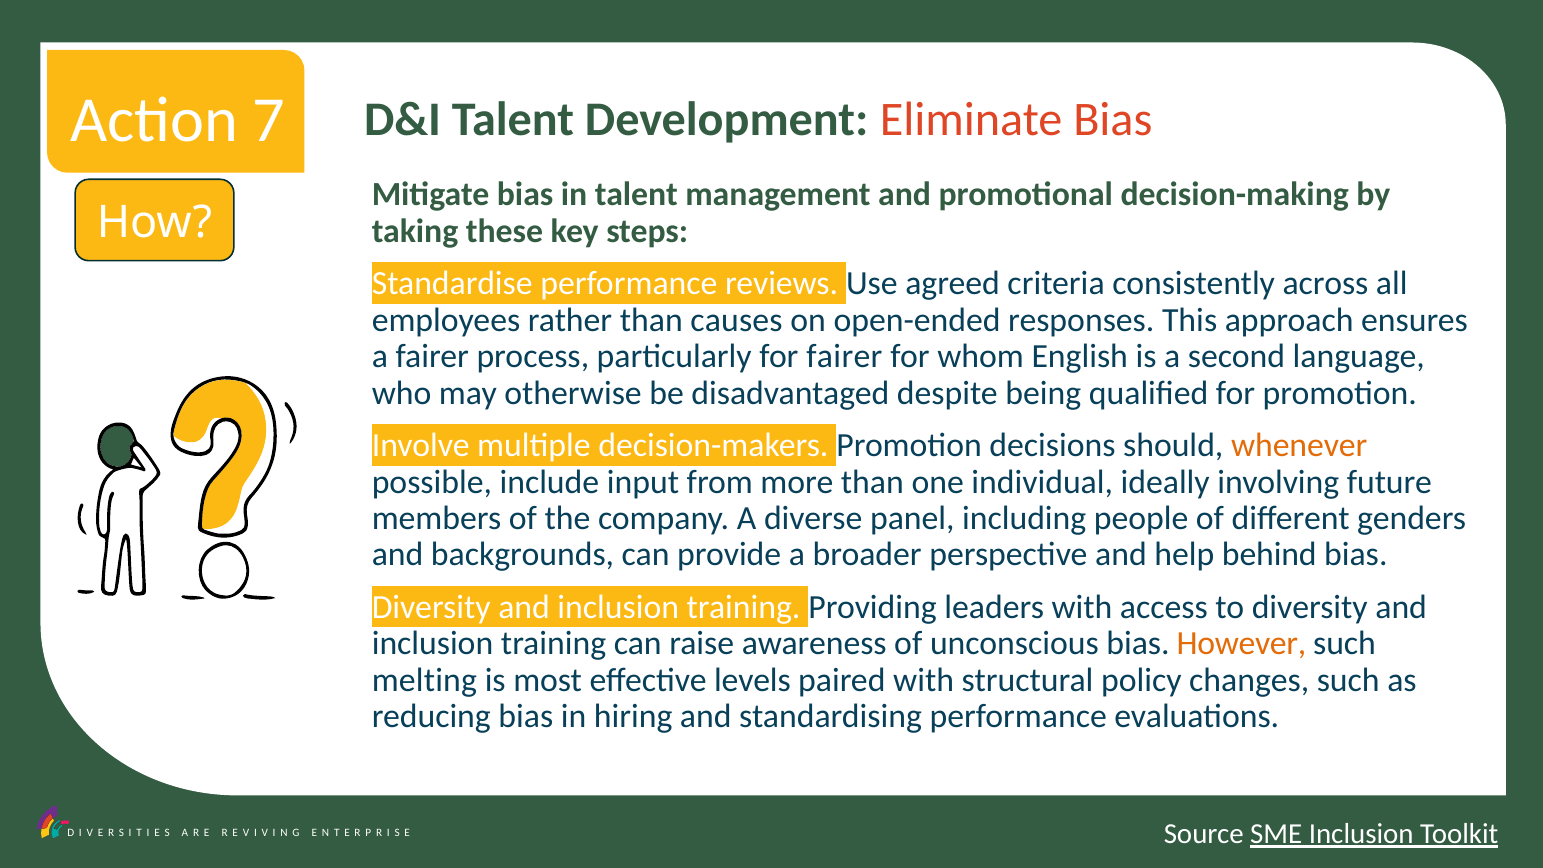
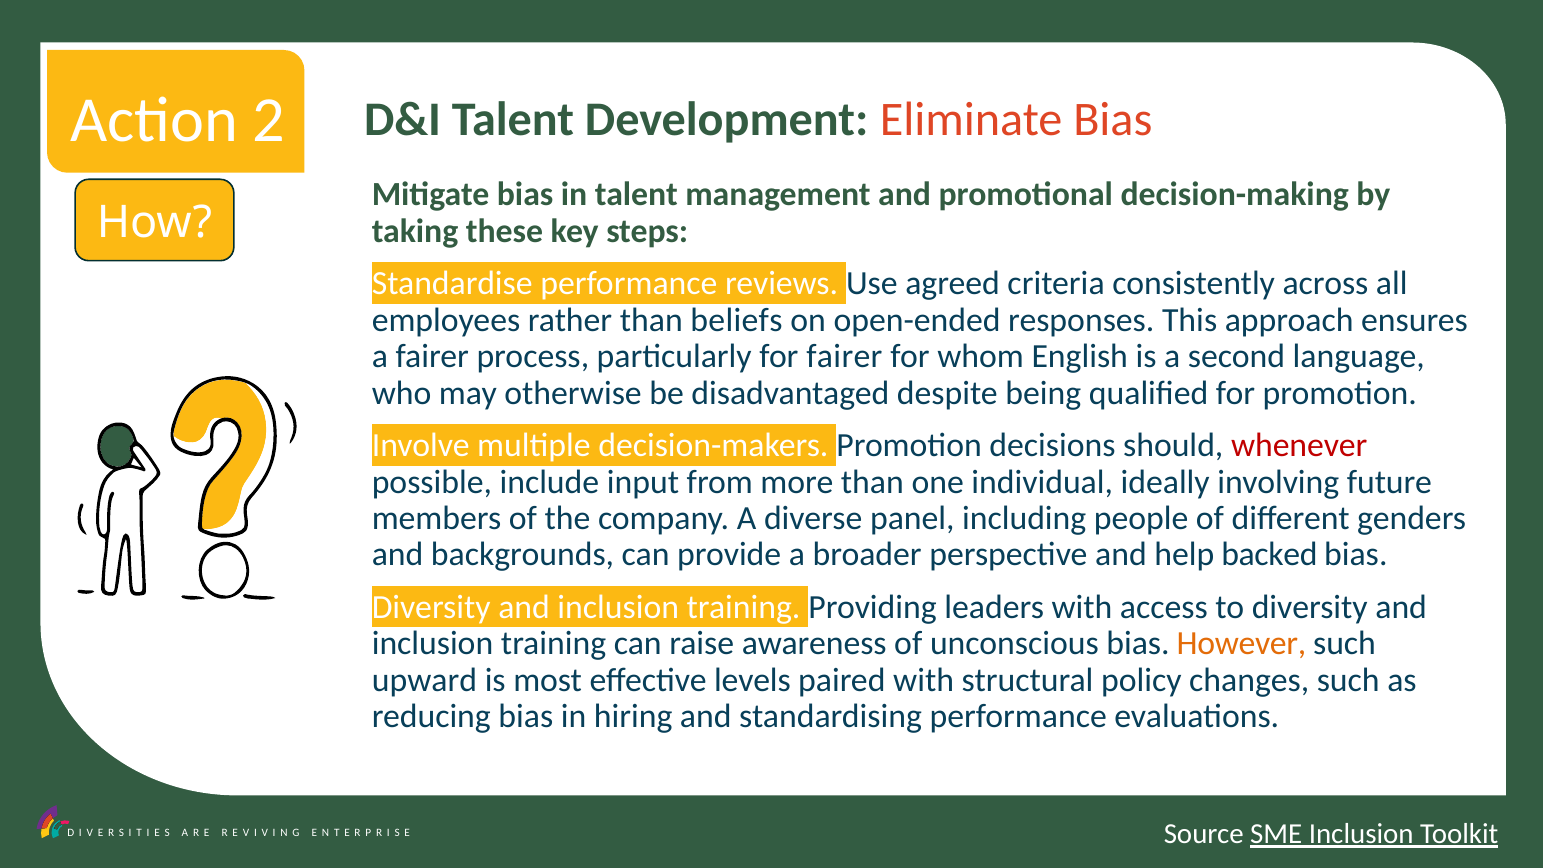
7: 7 -> 2 (269, 120)
causes: causes -> beliefs (736, 320)
whenever colour: orange -> red (1299, 445)
behind: behind -> backed (1269, 555)
melting: melting -> upward (424, 680)
